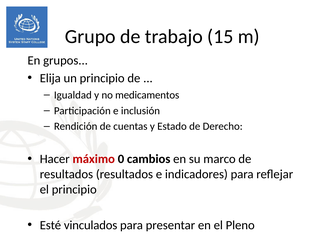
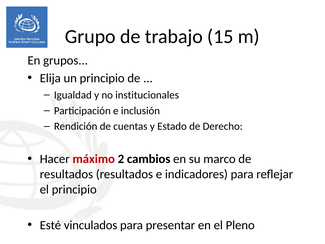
medicamentos: medicamentos -> institucionales (147, 95)
0: 0 -> 2 (121, 159)
